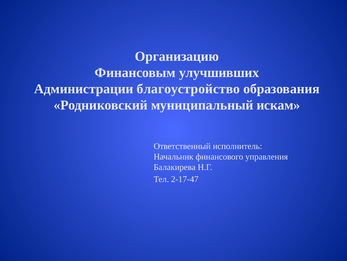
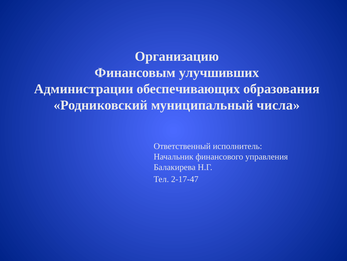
благоустройство: благоустройство -> обеспечивающих (188, 89)
искам: искам -> числа (278, 105)
